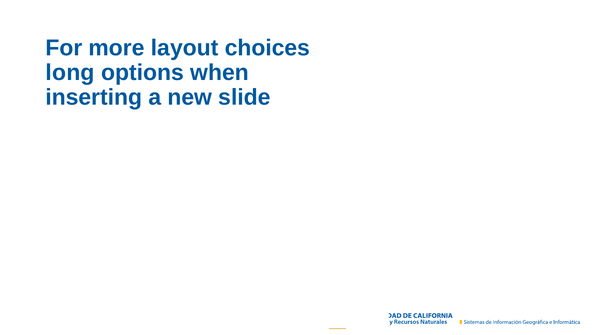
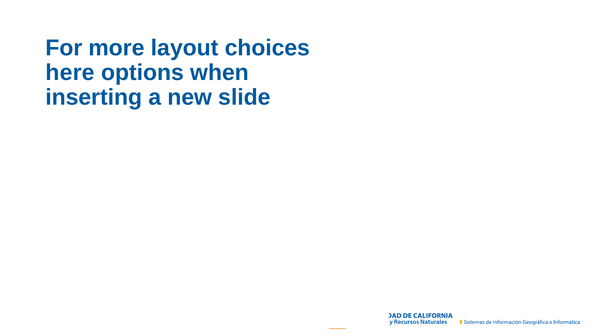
long: long -> here (70, 72)
